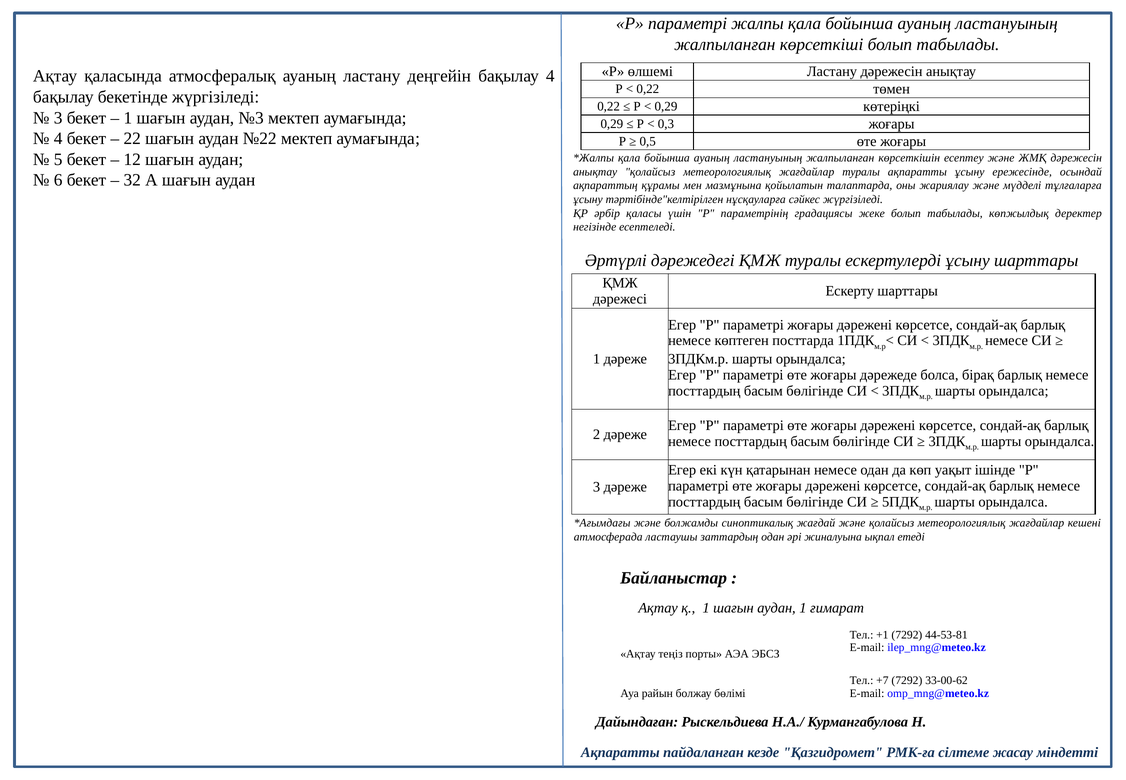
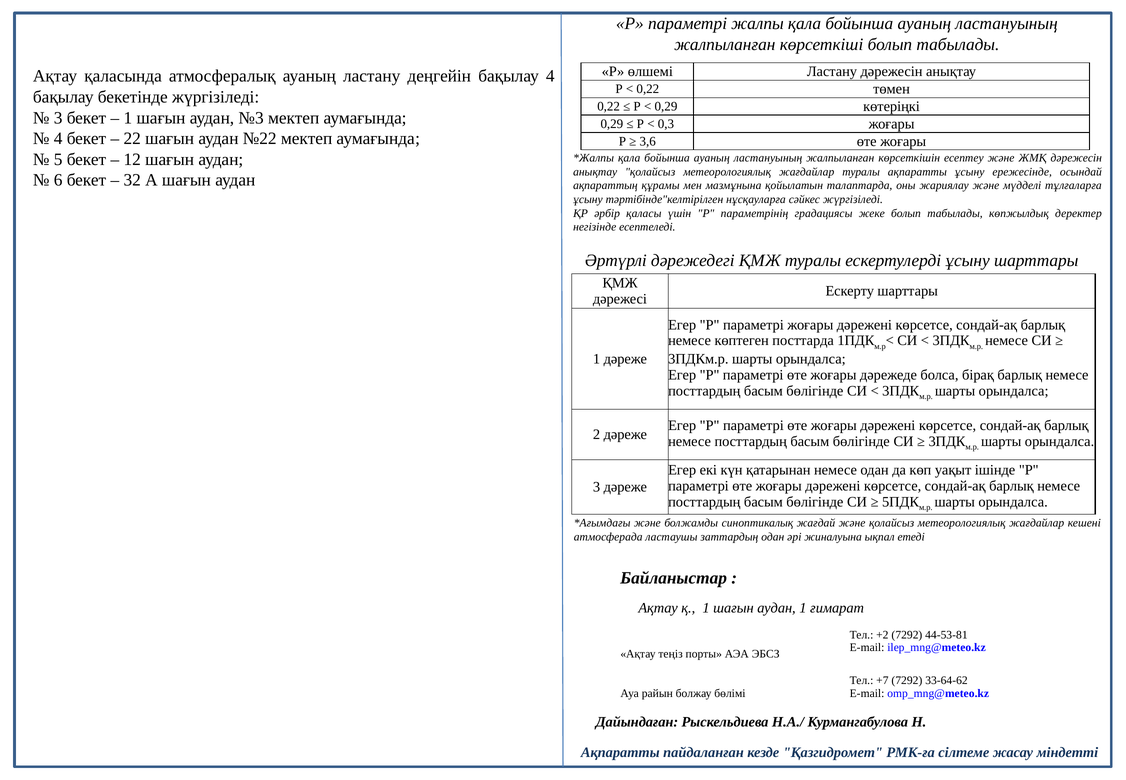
0,5: 0,5 -> 3,6 (648, 141)
+1: +1 -> +2 (882, 634)
33-00-62: 33-00-62 -> 33-64-62 (946, 680)
